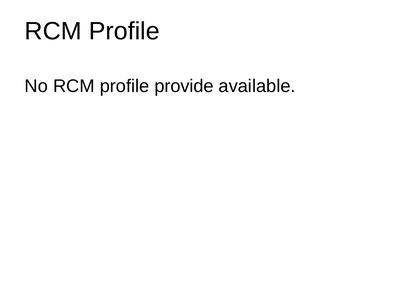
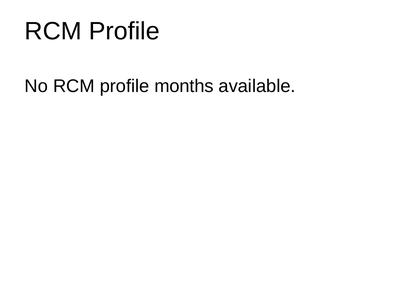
provide: provide -> months (184, 86)
